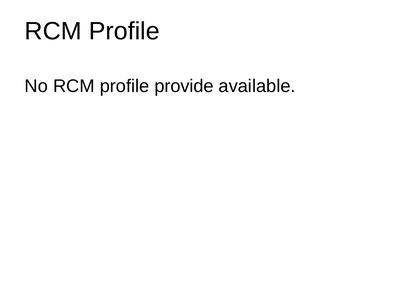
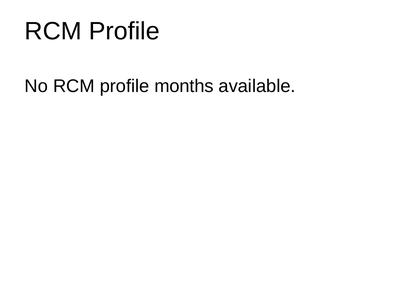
provide: provide -> months (184, 86)
